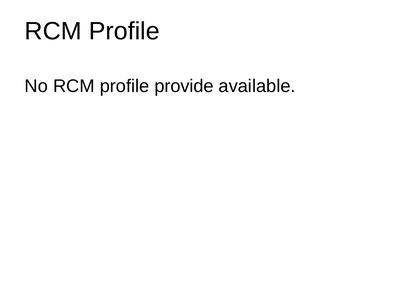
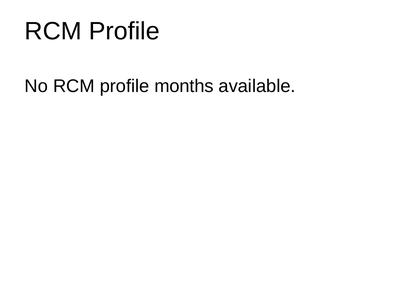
provide: provide -> months (184, 86)
